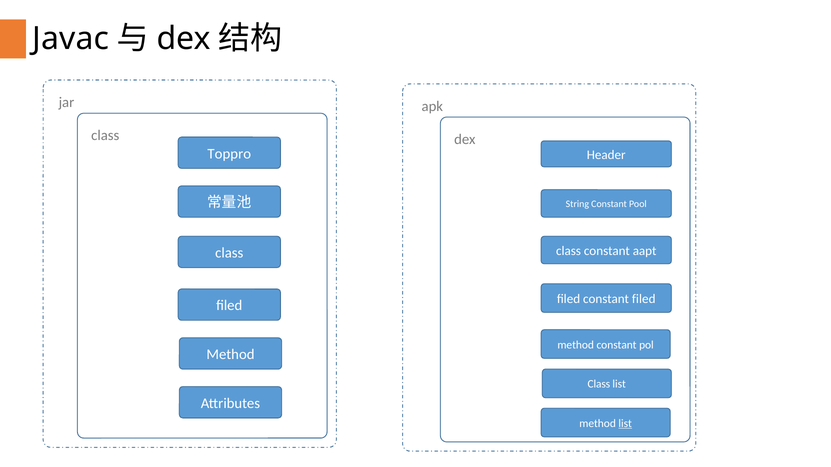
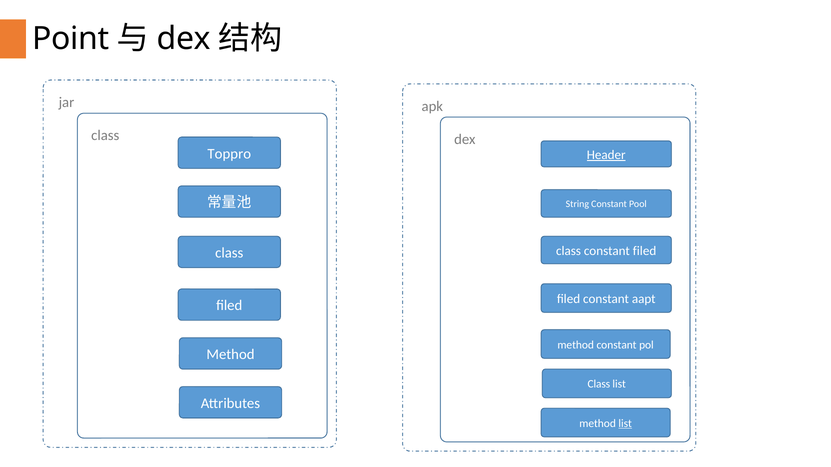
Javac: Javac -> Point (71, 39)
Header underline: none -> present (606, 155)
constant aapt: aapt -> filed (645, 251)
constant filed: filed -> aapt (644, 299)
